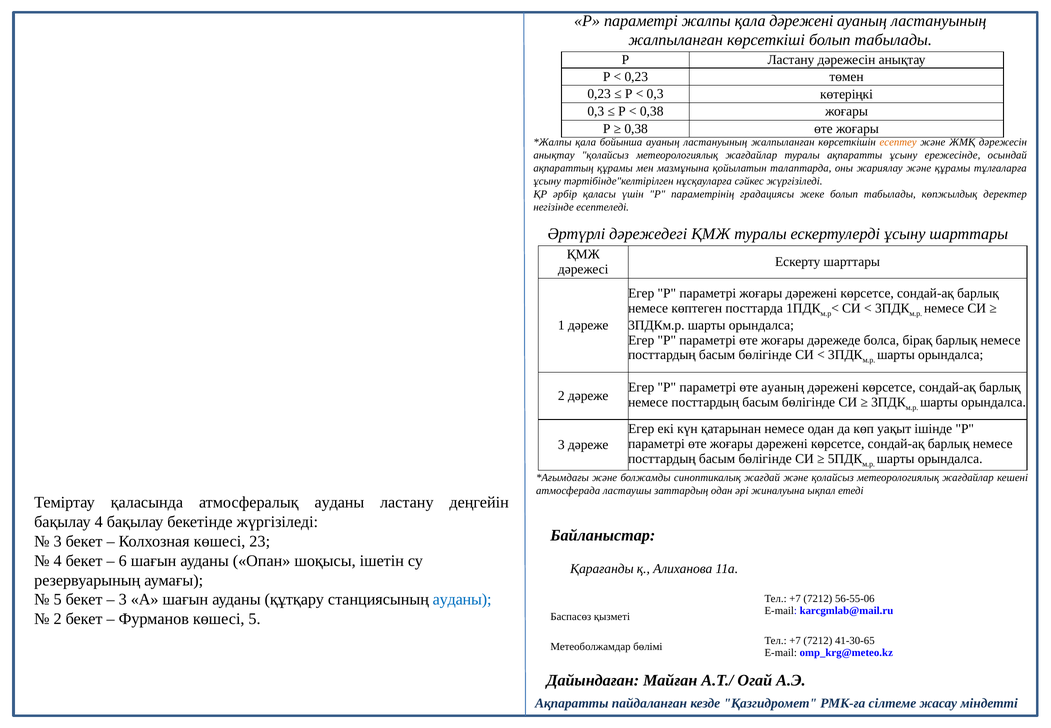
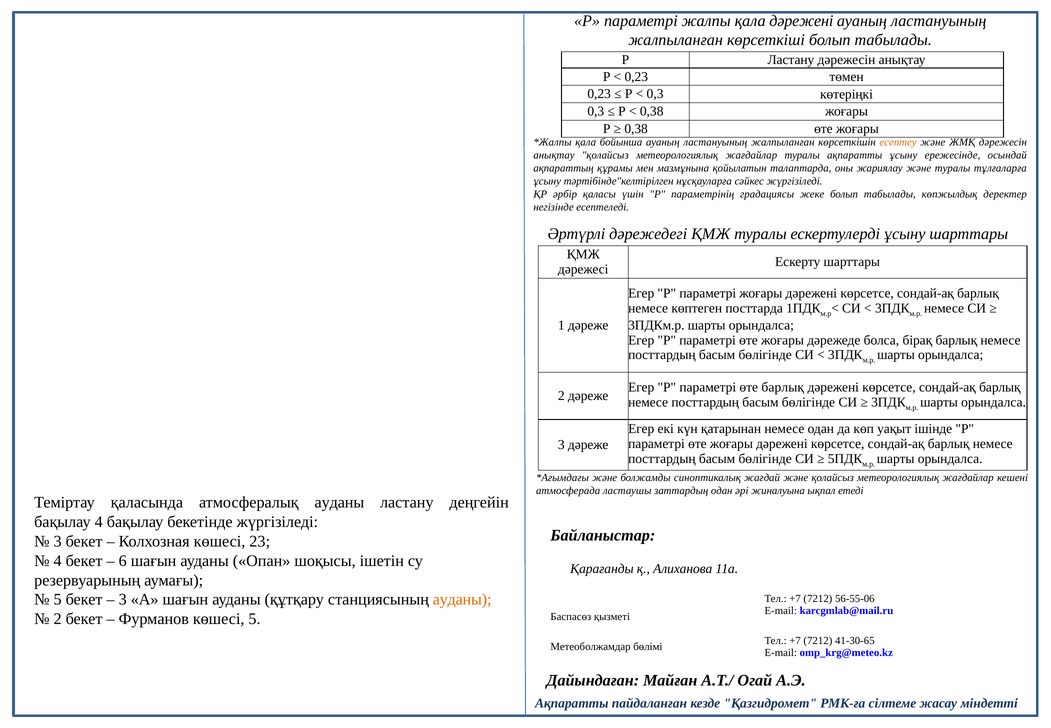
және құрамы: құрамы -> туралы (953, 168)
өте ауаның: ауаның -> барлық (783, 387)
ауданы colour: blue -> orange (462, 599)
